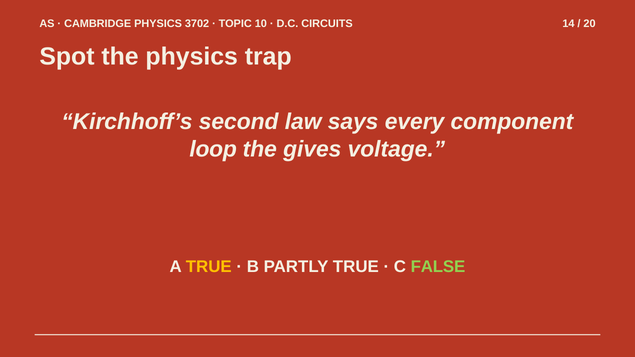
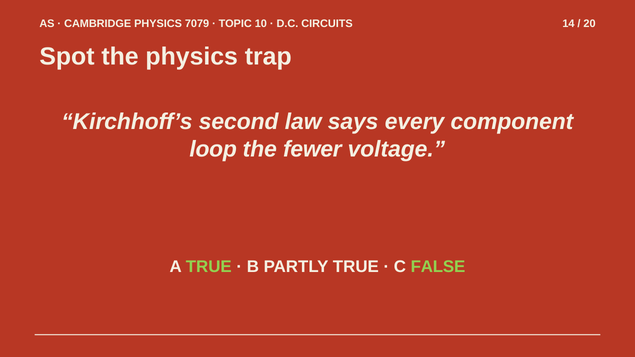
3702: 3702 -> 7079 (197, 24)
gives: gives -> fewer (312, 149)
TRUE colour: yellow -> light green (209, 267)
